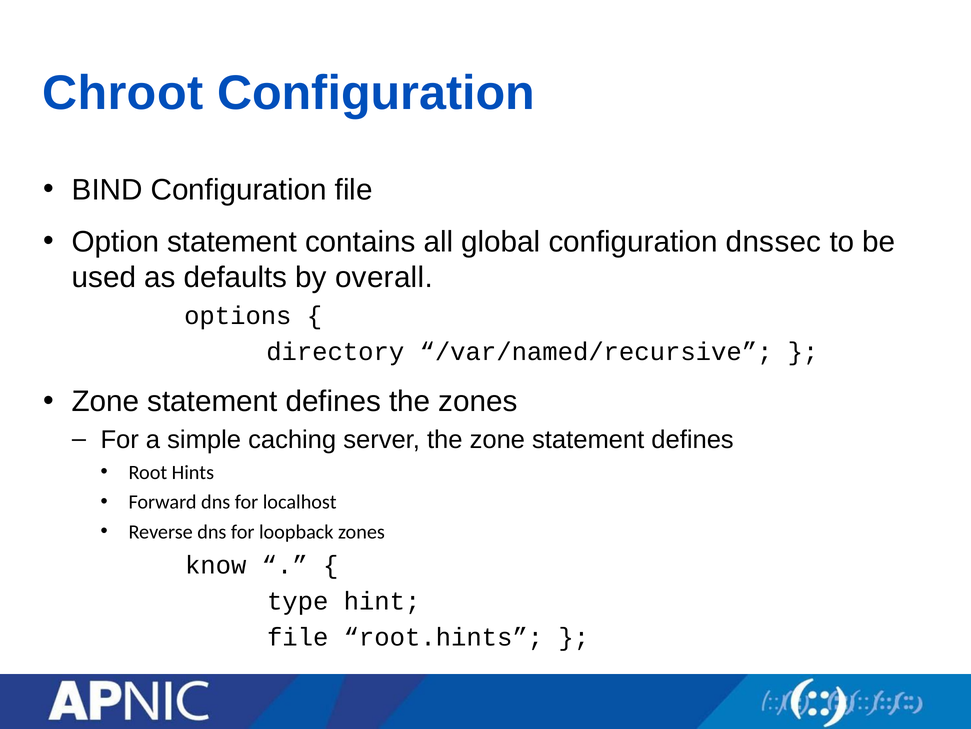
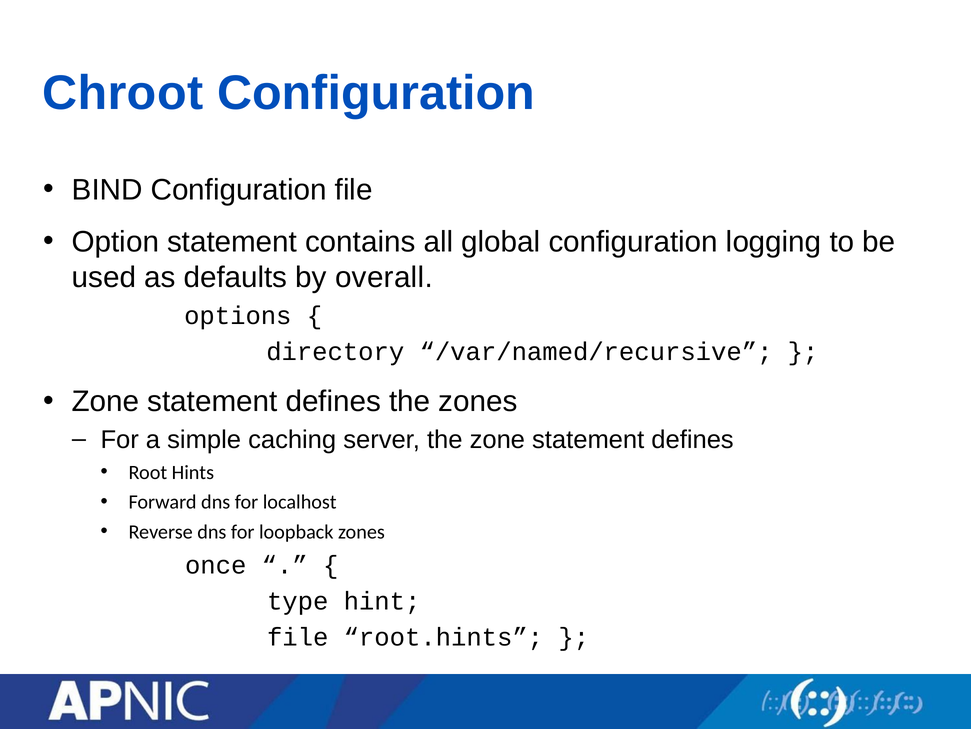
dnssec: dnssec -> logging (774, 242)
know: know -> once (216, 565)
